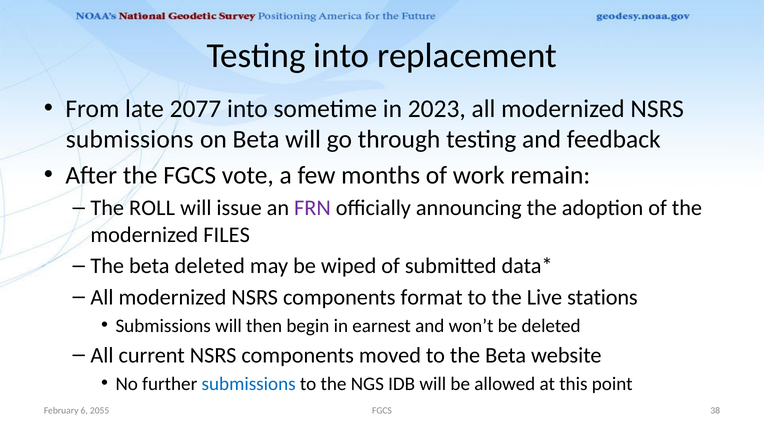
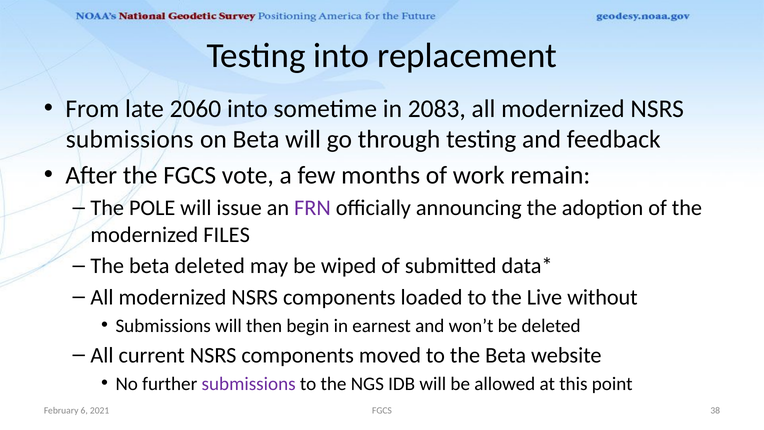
2077: 2077 -> 2060 (195, 109)
2023: 2023 -> 2083 (437, 109)
ROLL: ROLL -> POLE (152, 208)
format: format -> loaded (432, 297)
stations: stations -> without (602, 297)
submissions colour: blue -> purple (249, 383)
2055: 2055 -> 2021 (100, 410)
